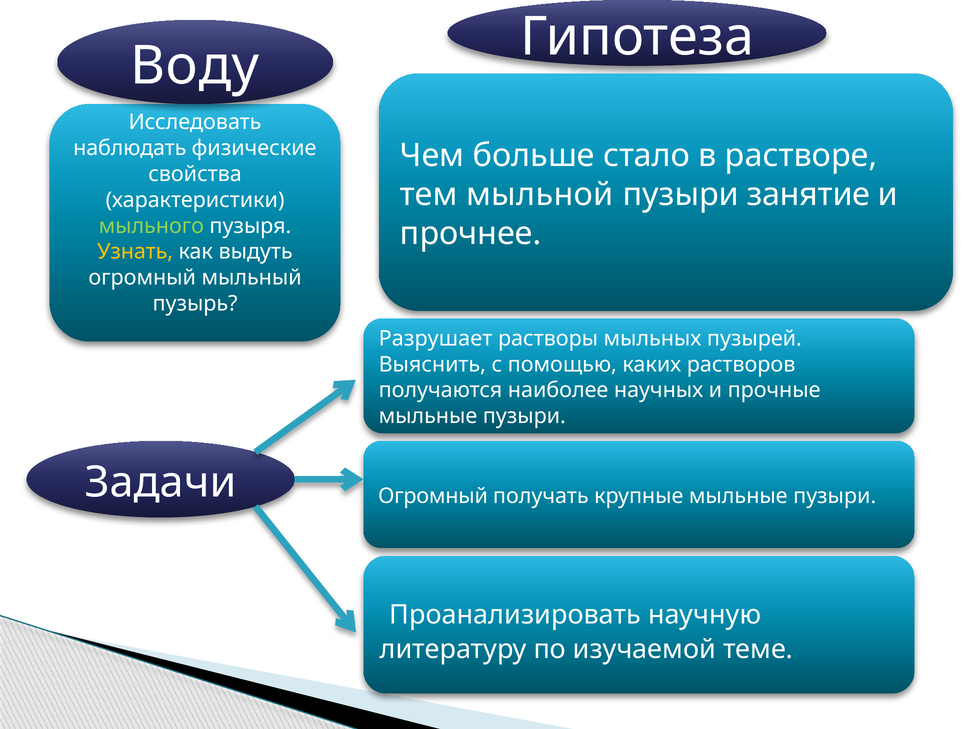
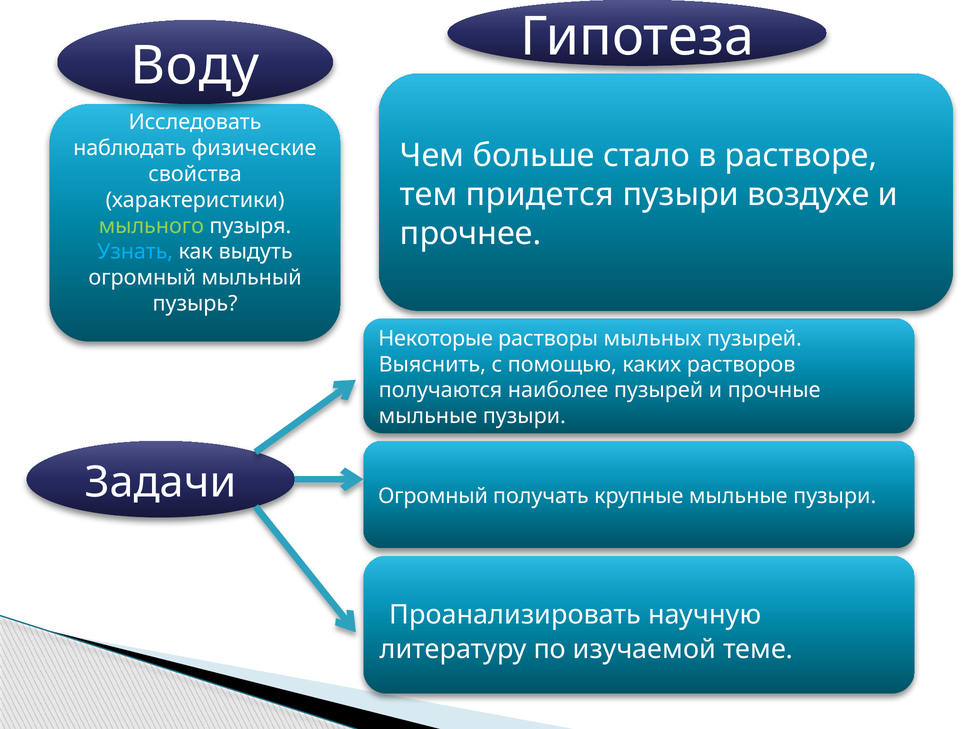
мыльной: мыльной -> придется (540, 195)
занятие: занятие -> воздухе (808, 195)
Узнать colour: yellow -> light blue (135, 252)
Разрушает: Разрушает -> Некоторые (436, 339)
наиболее научных: научных -> пузырей (659, 390)
